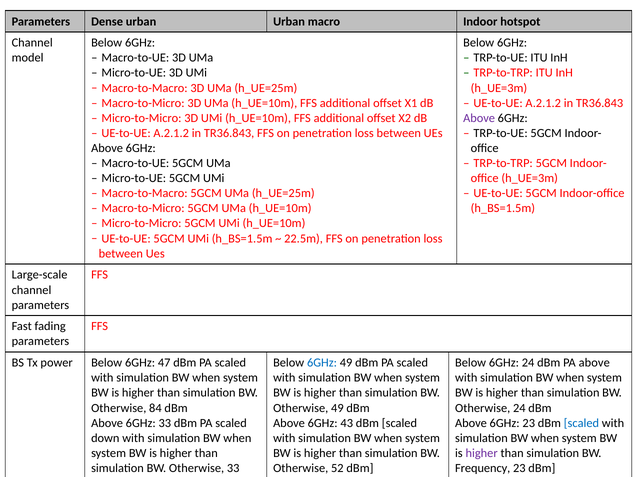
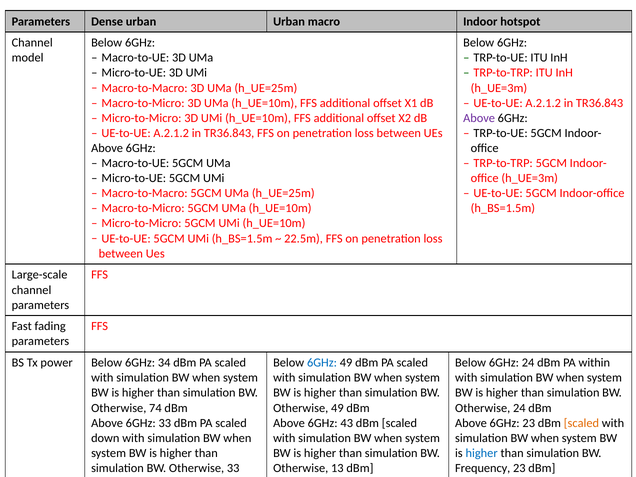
47: 47 -> 34 (164, 363)
PA above: above -> within (594, 363)
84: 84 -> 74 (155, 408)
scaled colour: blue -> orange (581, 423)
higher colour: purple -> blue (482, 453)
52: 52 -> 13 (337, 468)
